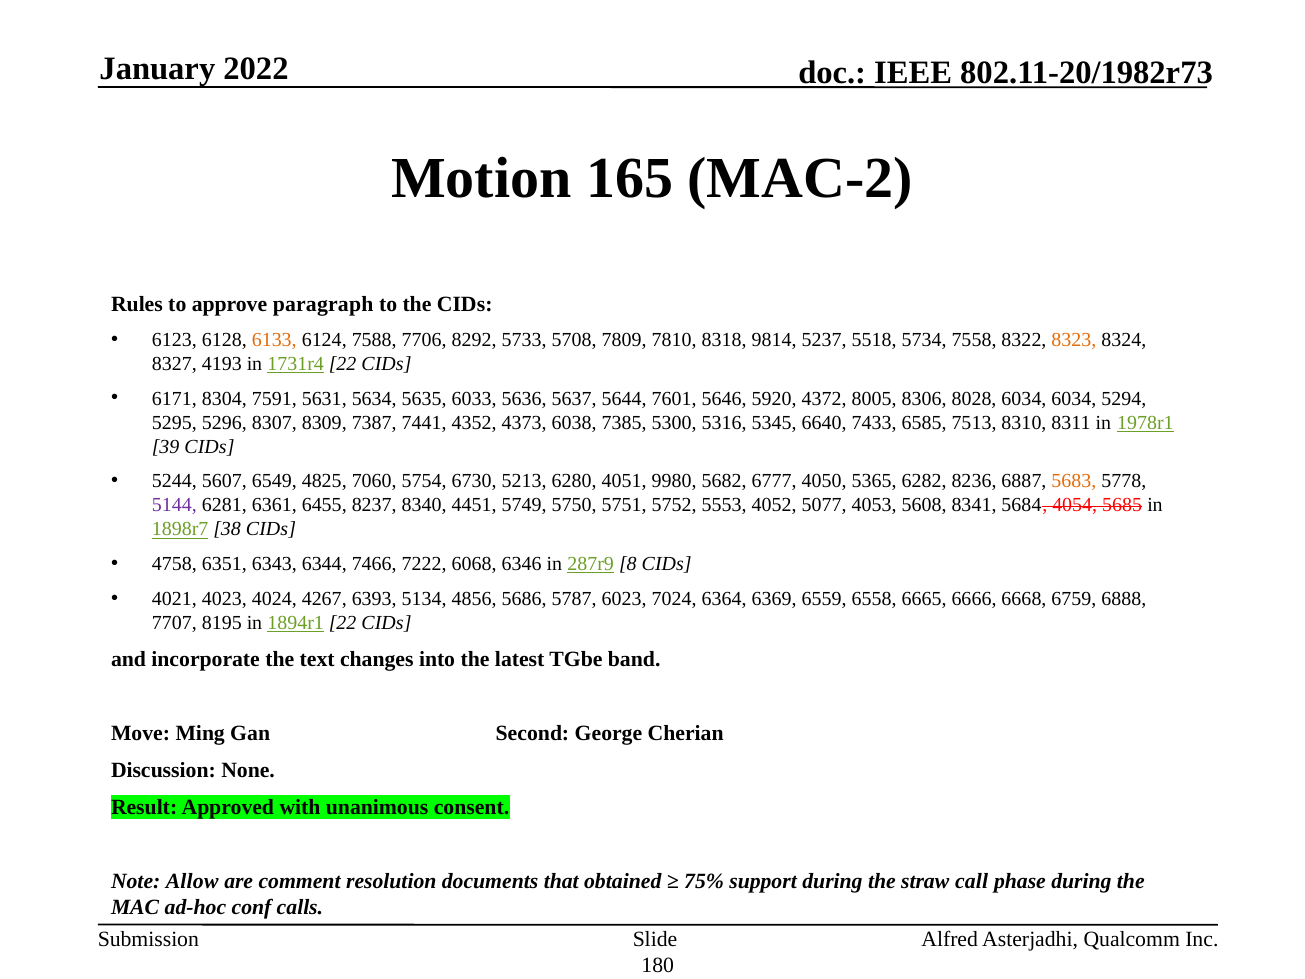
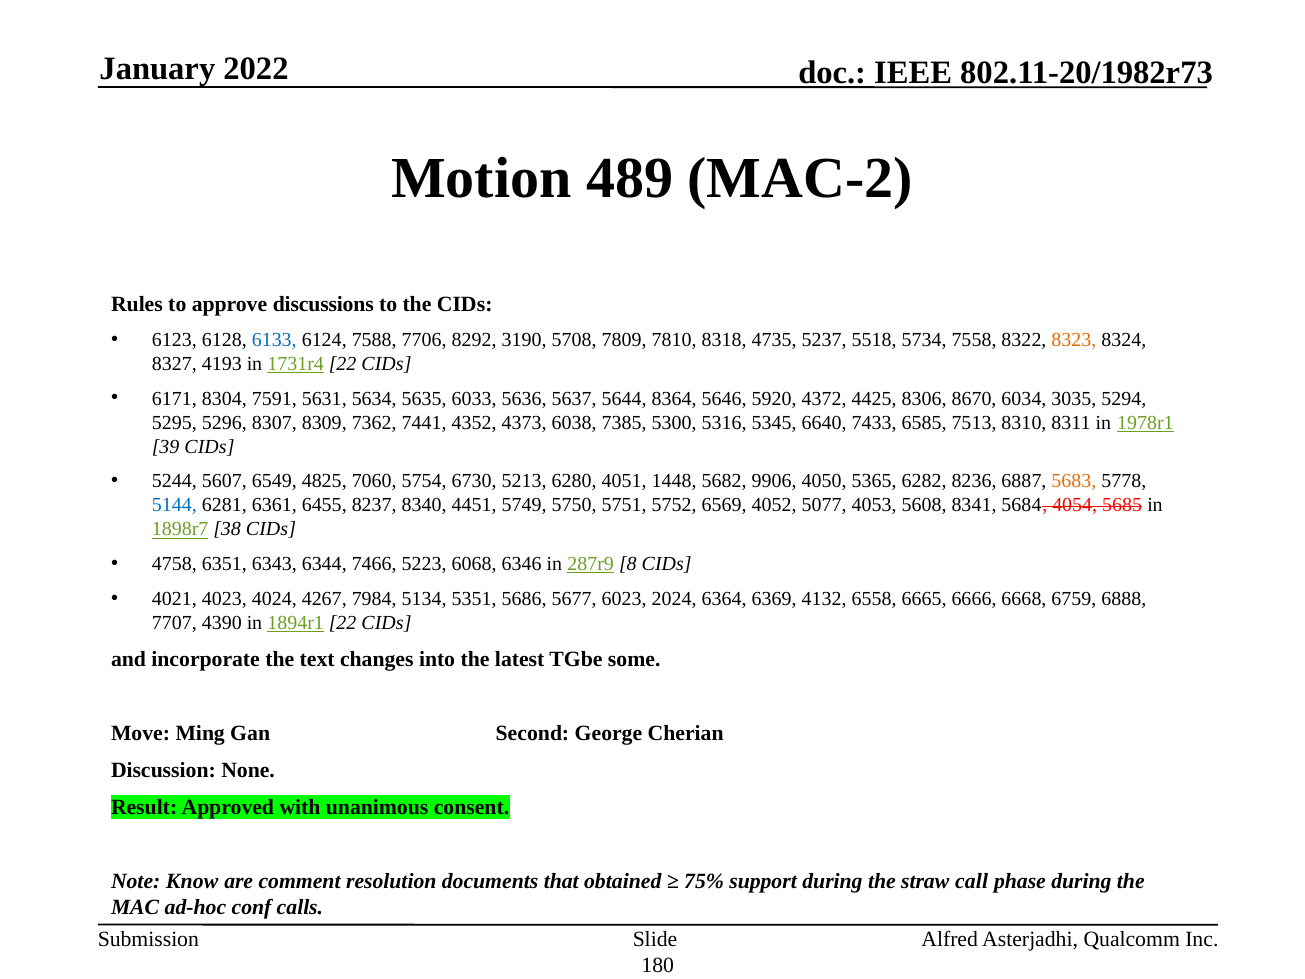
165: 165 -> 489 (630, 178)
paragraph: paragraph -> discussions (323, 304)
6133 colour: orange -> blue (274, 340)
5733: 5733 -> 3190 (524, 340)
9814: 9814 -> 4735 (774, 340)
7601: 7601 -> 8364 (674, 398)
8005: 8005 -> 4425 (874, 398)
8028: 8028 -> 8670 (974, 398)
6034 6034: 6034 -> 3035 (1074, 398)
7387: 7387 -> 7362 (374, 422)
9980: 9980 -> 1448 (674, 481)
6777: 6777 -> 9906 (774, 481)
5144 colour: purple -> blue (174, 505)
5553: 5553 -> 6569 (724, 505)
7222: 7222 -> 5223 (424, 564)
6393: 6393 -> 7984 (374, 599)
4856: 4856 -> 5351 (474, 599)
5787: 5787 -> 5677 (574, 599)
7024: 7024 -> 2024 (674, 599)
6559: 6559 -> 4132 (824, 599)
8195: 8195 -> 4390 (222, 623)
band: band -> some (634, 659)
Allow: Allow -> Know (192, 881)
